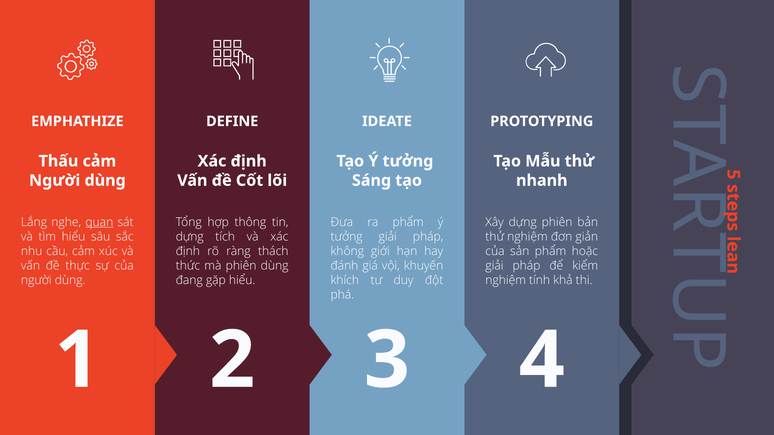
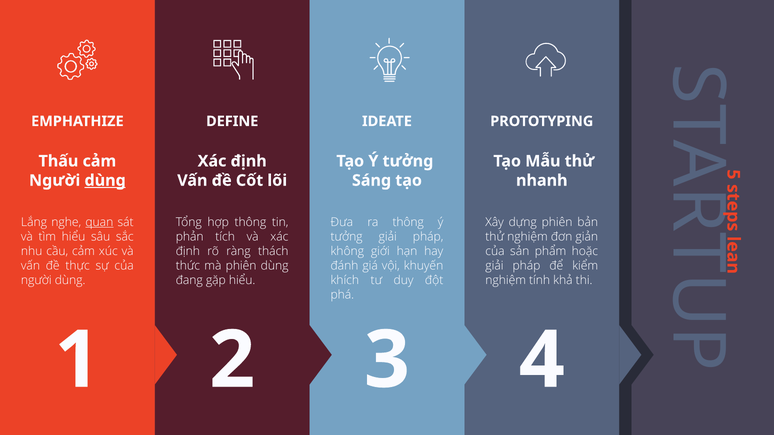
dùng underline: none -> present (105, 181)
ra phẩm: phẩm -> thông (408, 222)
dựng: dựng -> phản (190, 237)
